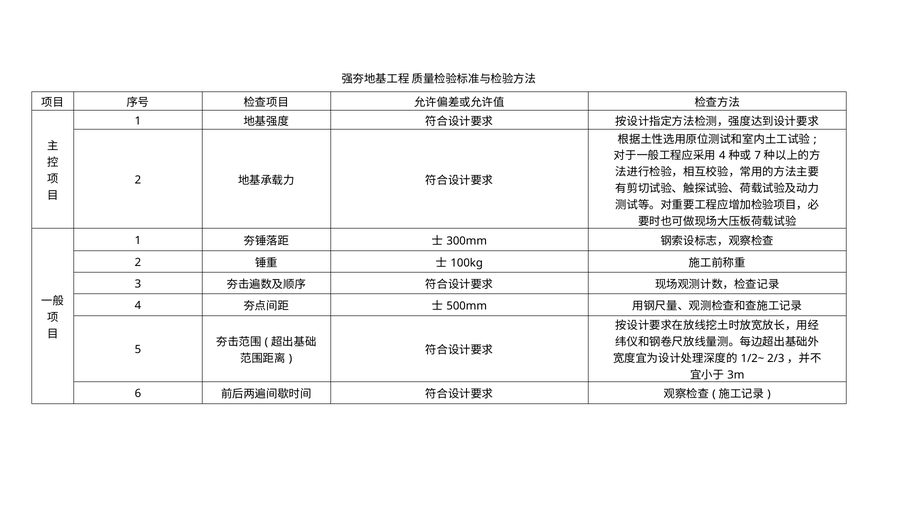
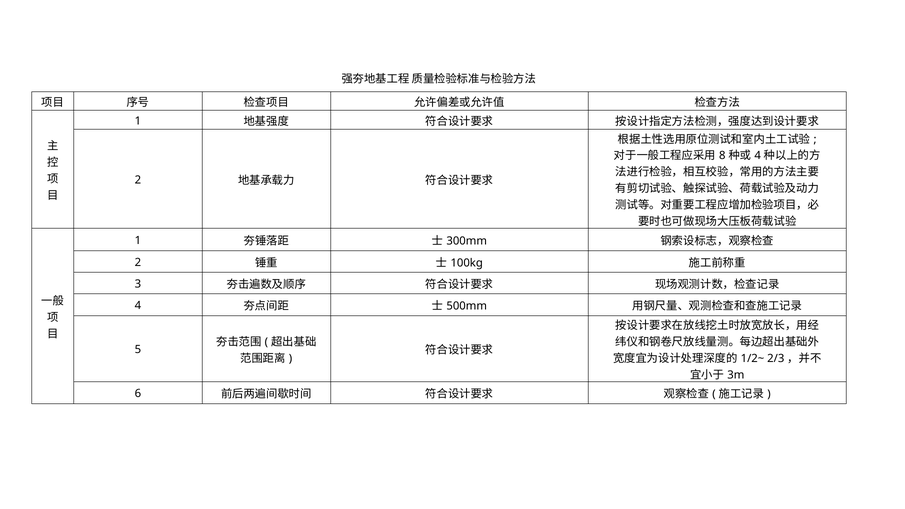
4: 4 -> 8 (722, 156)
7: 7 -> 4 (758, 156)
